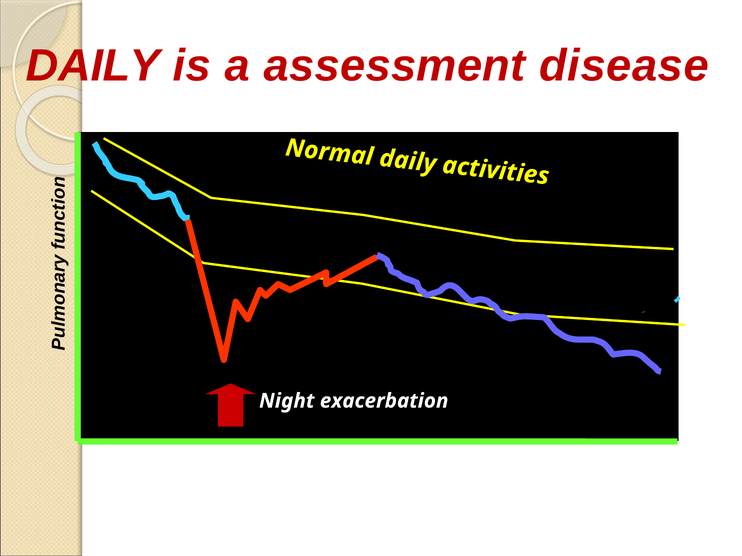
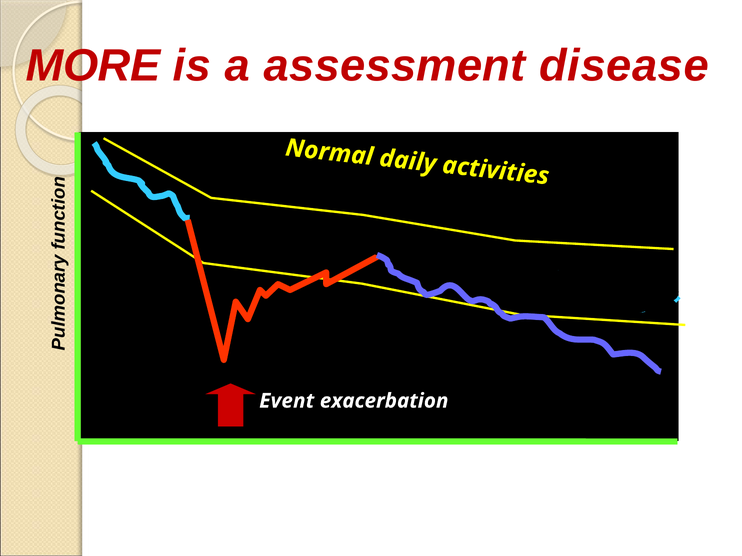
DAILY: DAILY -> MORE (93, 66)
Night: Night -> Event (287, 401)
